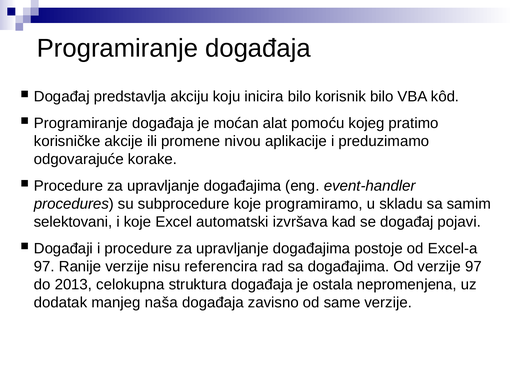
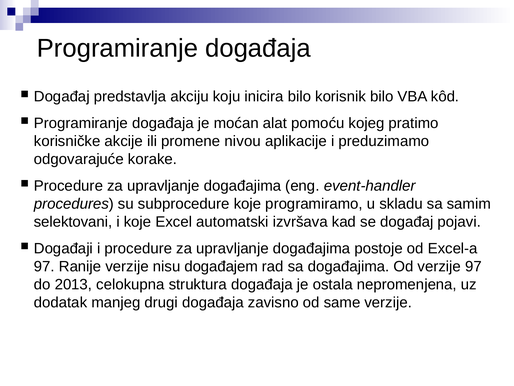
referencira: referencira -> događajem (221, 266)
naša: naša -> drugi (161, 302)
